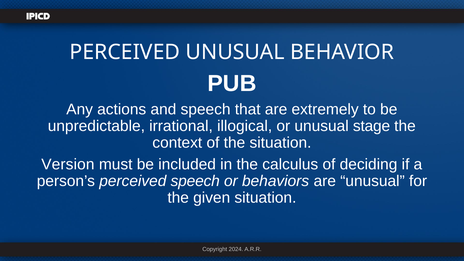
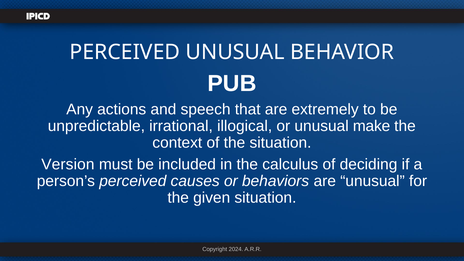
stage: stage -> make (372, 126)
perceived speech: speech -> causes (195, 181)
